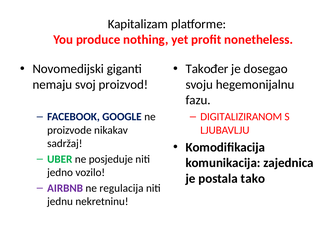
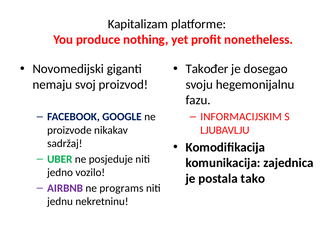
DIGITALIZIRANOM: DIGITALIZIRANOM -> INFORMACIJSKIM (241, 116)
regulacija: regulacija -> programs (121, 188)
